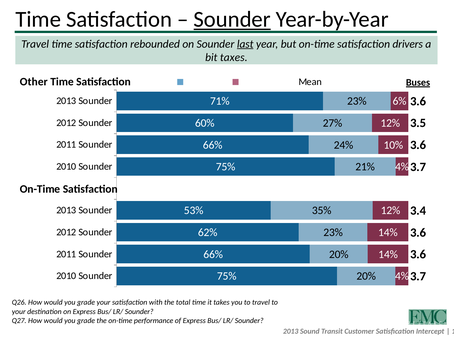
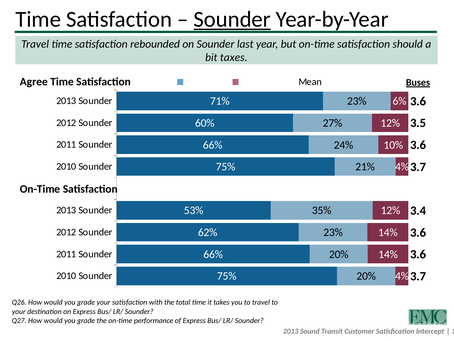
last underline: present -> none (245, 44)
drivers: drivers -> should (408, 44)
Other: Other -> Agree (34, 82)
